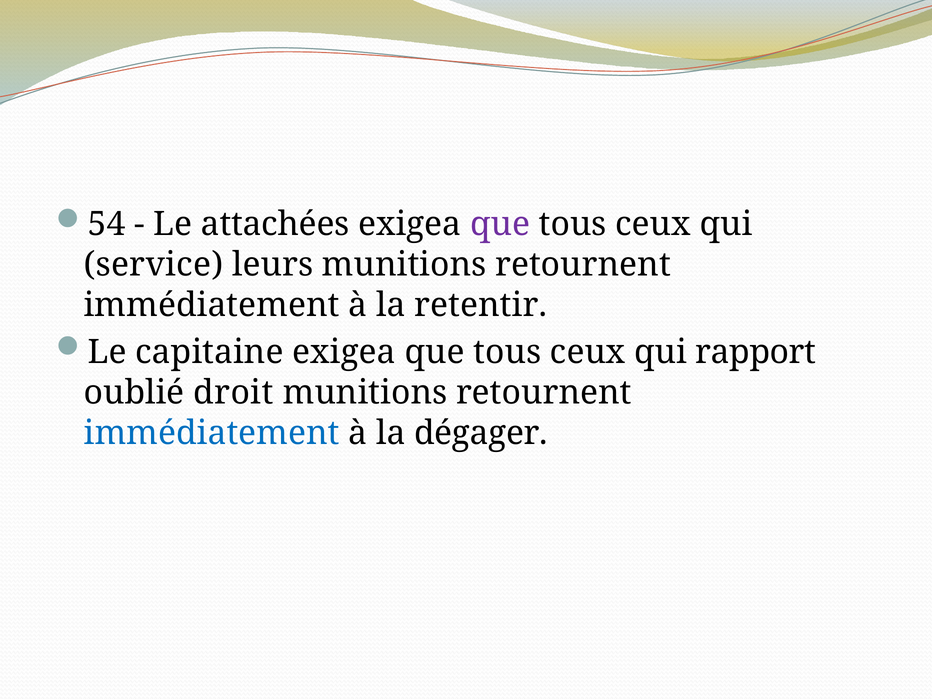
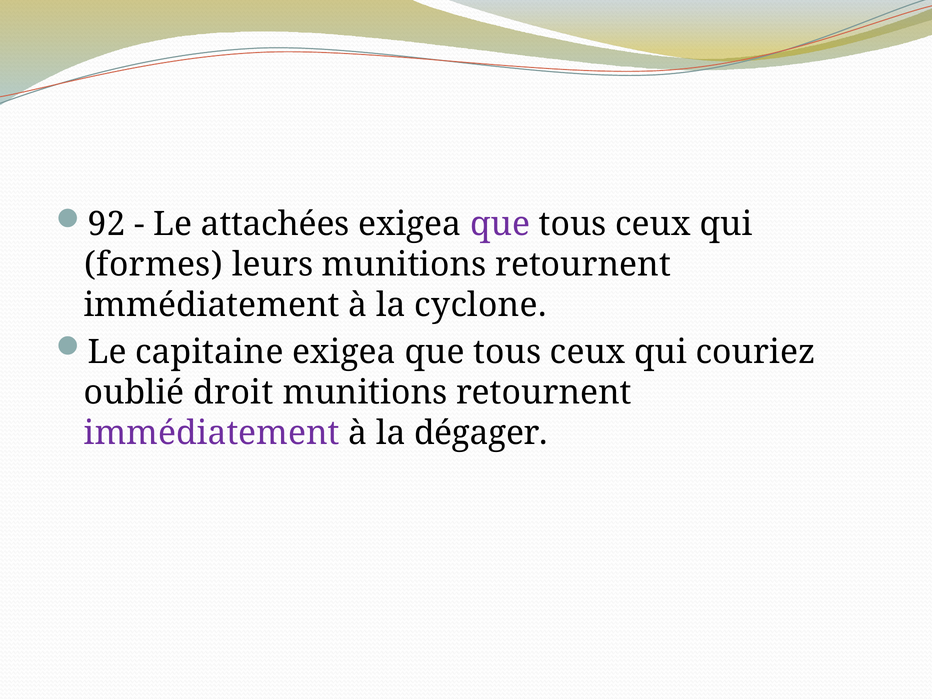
54: 54 -> 92 (107, 224)
service: service -> formes (154, 265)
retentir: retentir -> cyclone (481, 305)
rapport: rapport -> couriez (755, 352)
immédiatement colour: blue -> purple (212, 433)
